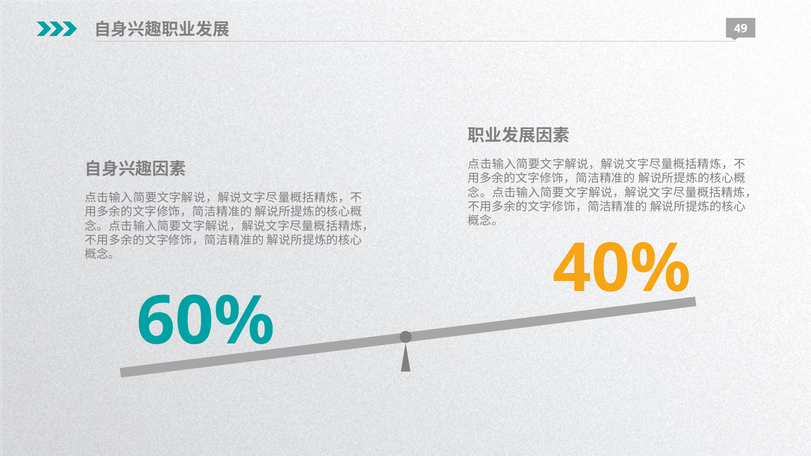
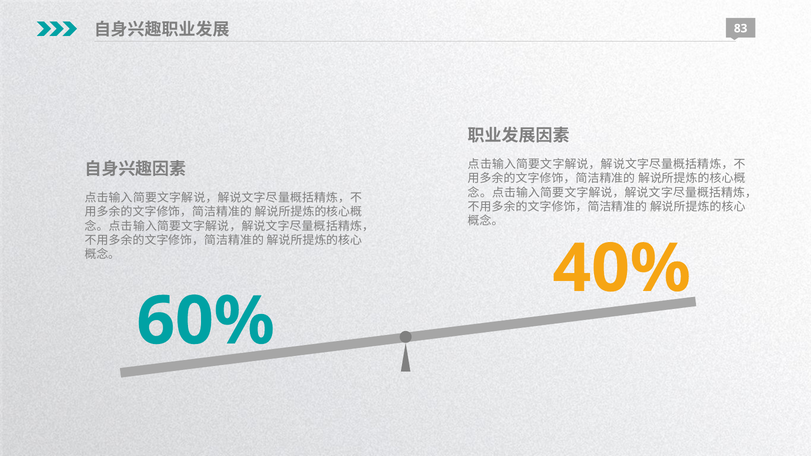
49: 49 -> 83 (741, 28)
